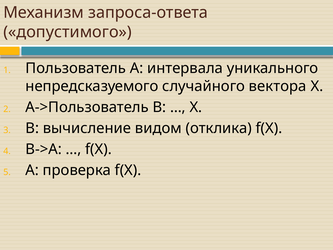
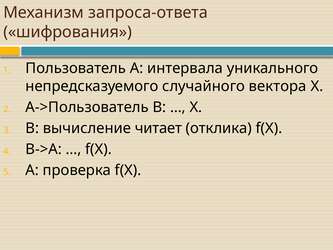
допустимого: допустимого -> шифрования (68, 32)
видом: видом -> читает (158, 128)
